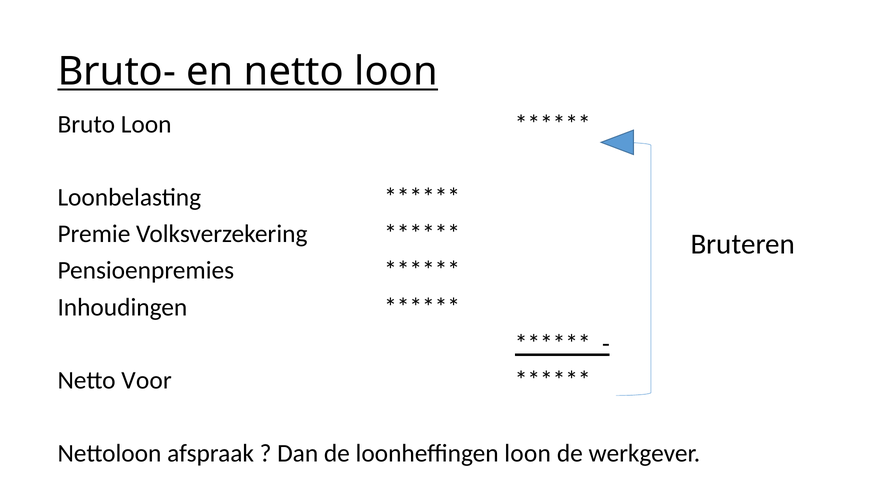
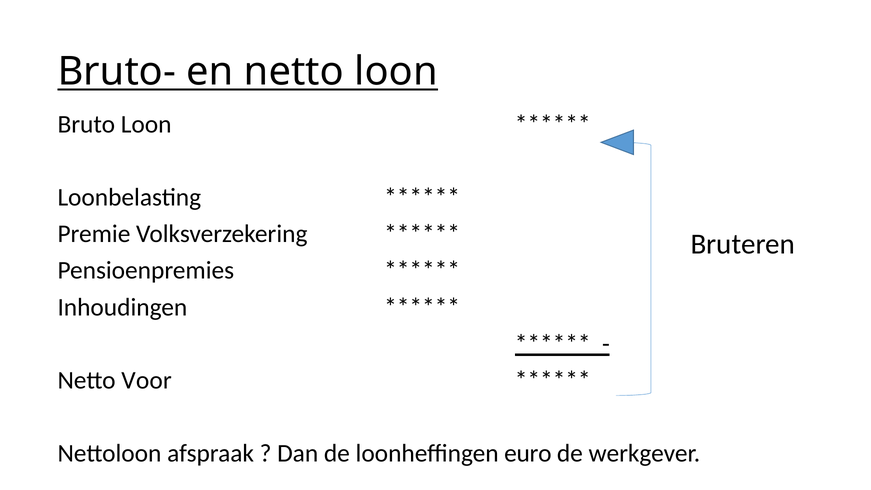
loonheffingen loon: loon -> euro (528, 453)
